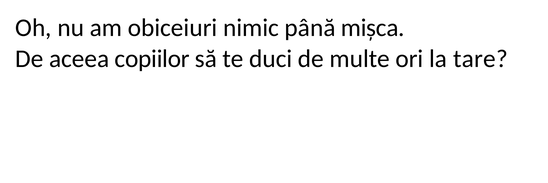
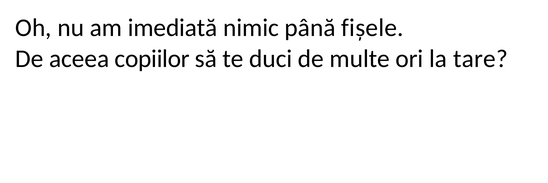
obiceiuri: obiceiuri -> imediată (173, 28)
mișca: mișca -> fișele (372, 28)
